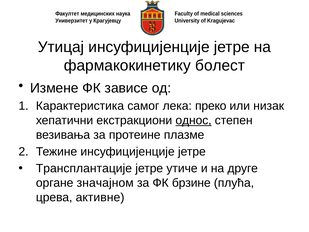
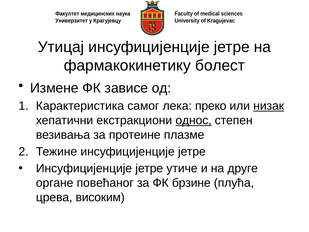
низак underline: none -> present (269, 106)
Трансплантације: Трансплантације -> Инсуфицијенције (84, 168)
значајном: значајном -> повећаног (105, 183)
активне: активне -> високим (100, 197)
